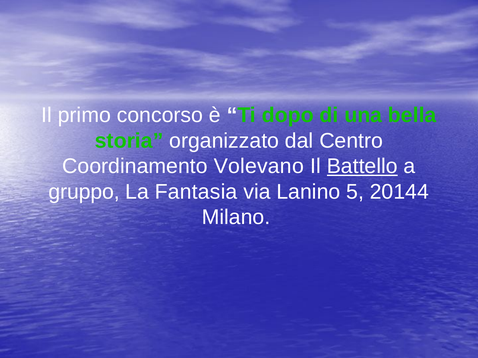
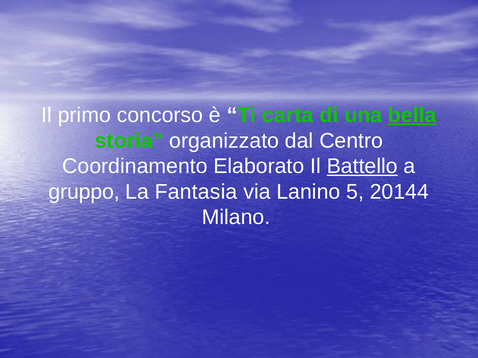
dopo: dopo -> carta (288, 115)
bella underline: none -> present (412, 115)
Volevano: Volevano -> Elaborato (259, 166)
